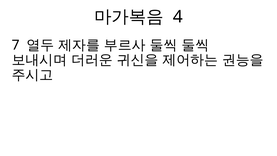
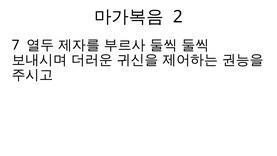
4: 4 -> 2 (178, 17)
